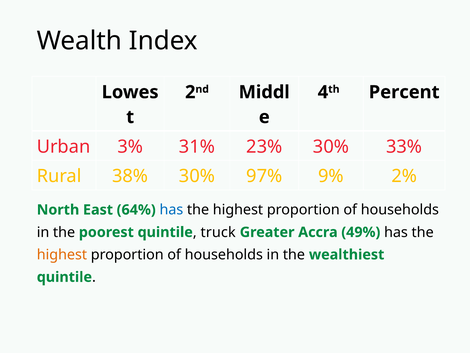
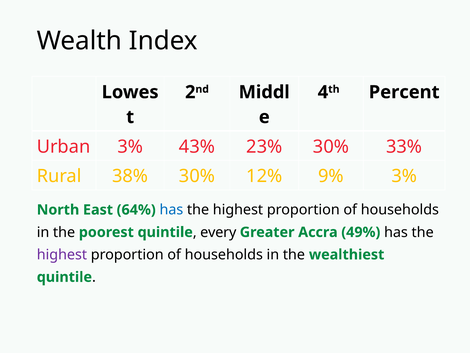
31%: 31% -> 43% (197, 146)
97%: 97% -> 12% (264, 176)
9% 2%: 2% -> 3% (404, 176)
truck: truck -> every (218, 232)
highest colour: orange -> purple (62, 254)
